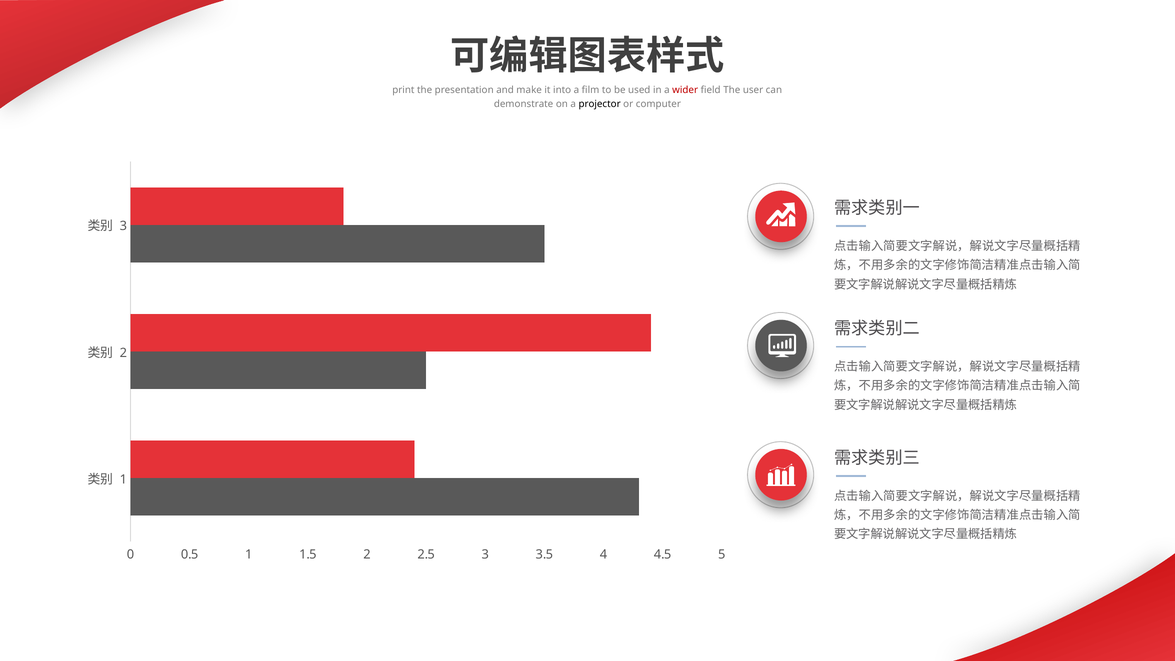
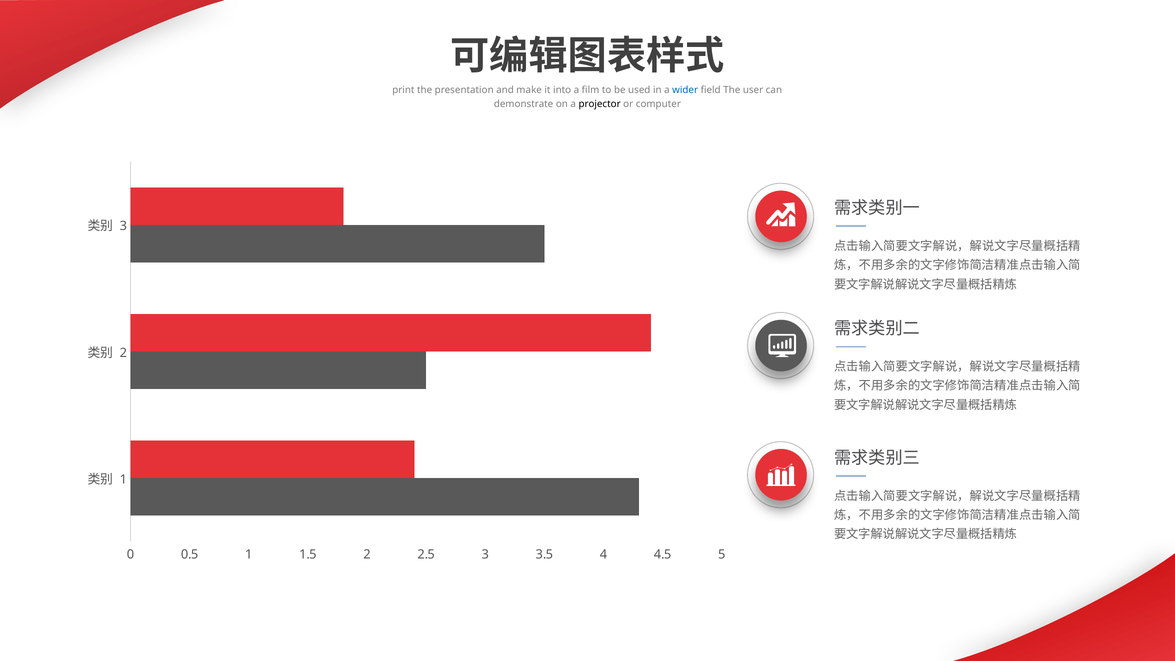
wider colour: red -> blue (685, 90)
